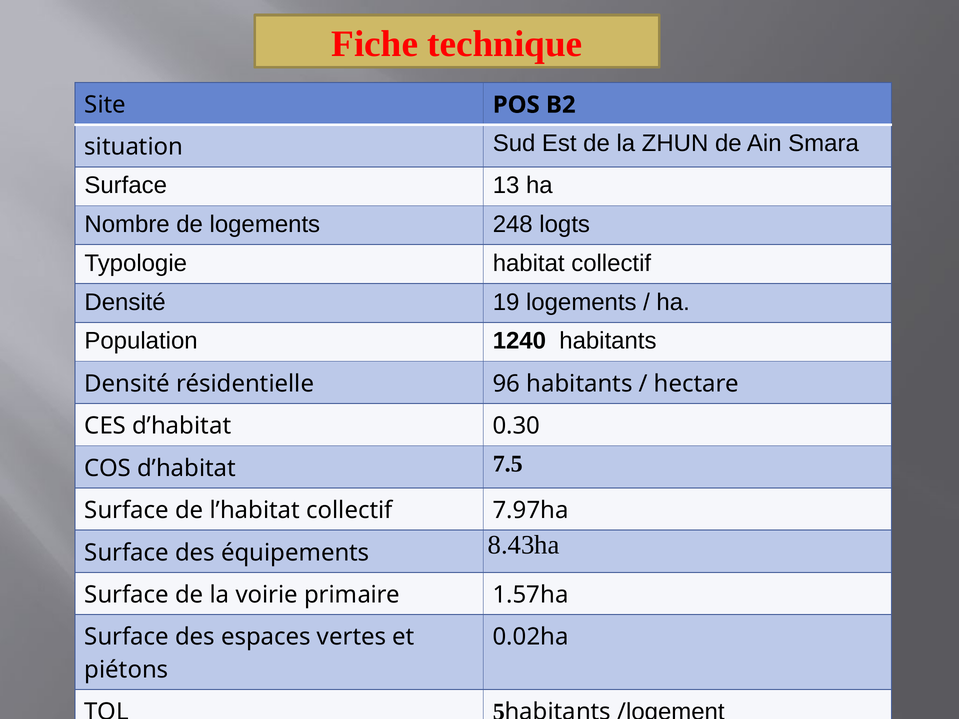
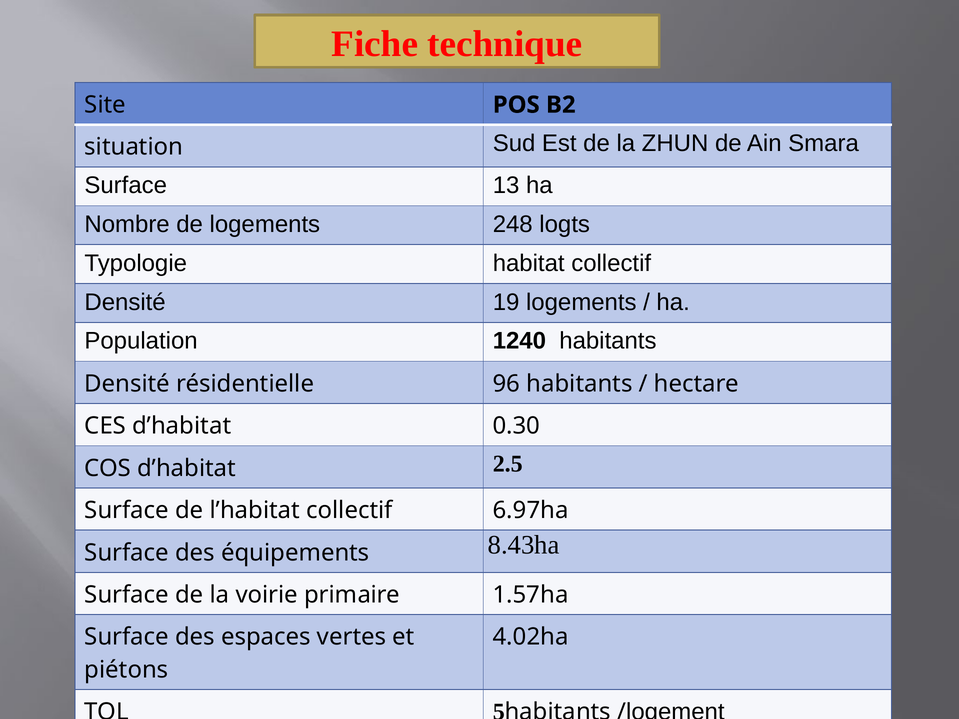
7.5: 7.5 -> 2.5 (508, 464)
7.97ha: 7.97ha -> 6.97ha (531, 511)
0.02ha: 0.02ha -> 4.02ha (531, 637)
